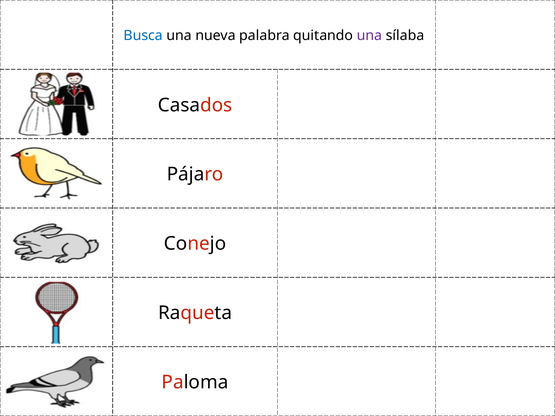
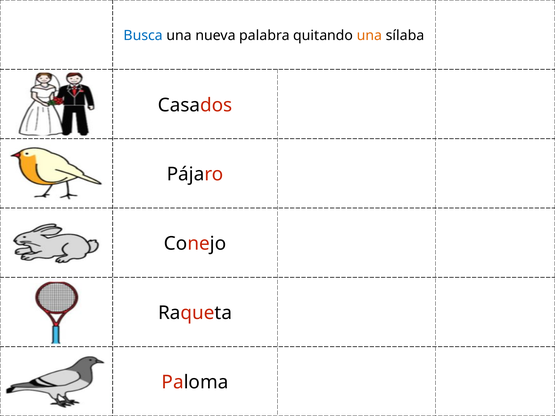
una colour: purple -> orange (369, 35)
